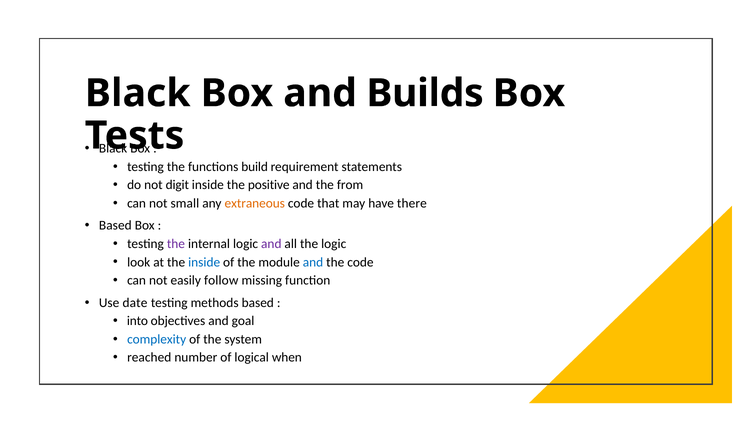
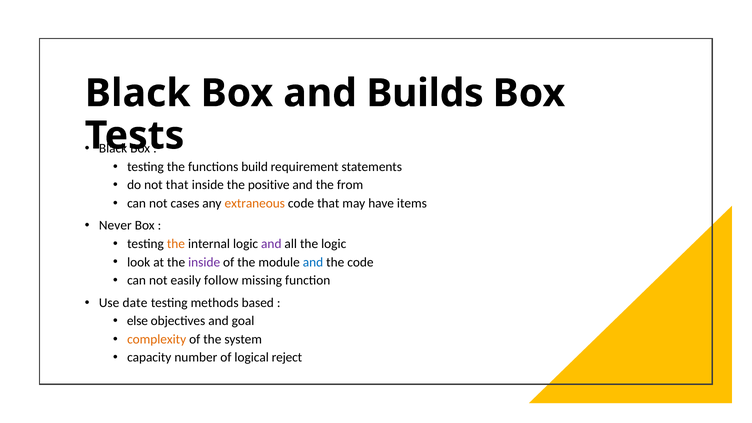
not digit: digit -> that (177, 185)
small: small -> cases (185, 203)
there: there -> items (412, 203)
Based: Based -> Never (115, 226)
the colour: purple -> orange (176, 244)
inside colour: blue -> purple (204, 262)
into: into -> else (137, 321)
complexity colour: blue -> orange (157, 339)
reached: reached -> capacity (149, 358)
when: when -> reject (287, 358)
